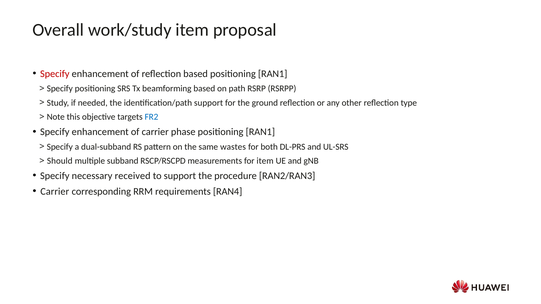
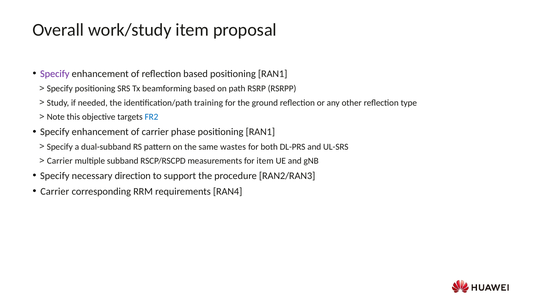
Specify colour: red -> purple (55, 74)
identification/path support: support -> training (209, 103)
Should: Should -> Carrier (60, 161)
received: received -> direction (133, 176)
